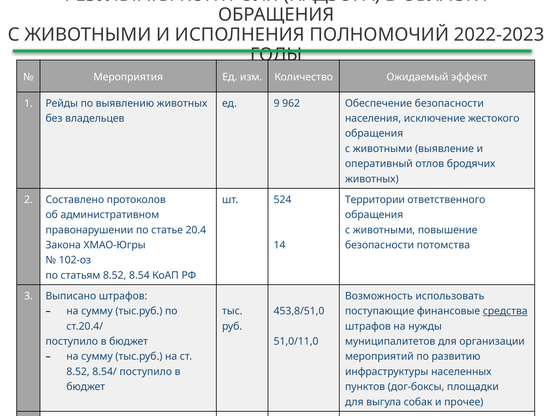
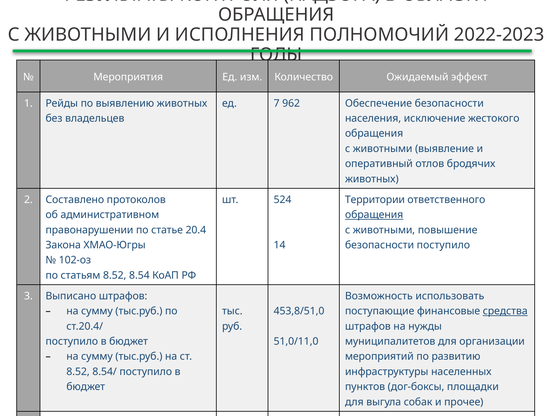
9: 9 -> 7 (277, 103)
обращения underline: none -> present (374, 215)
безопасности потомства: потомства -> поступило (443, 245)
